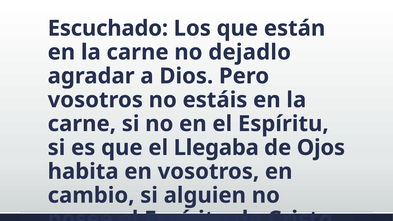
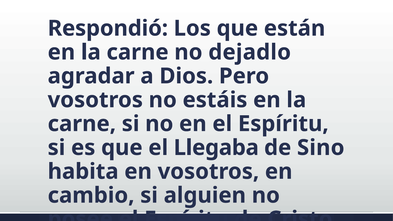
Escuchado: Escuchado -> Respondió (108, 28)
Ojos: Ojos -> Sino (321, 148)
